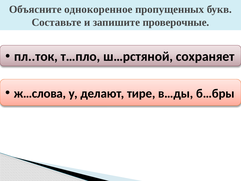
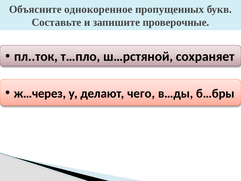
ж…слова: ж…слова -> ж…через (40, 93)
тире: тире -> чего (141, 93)
